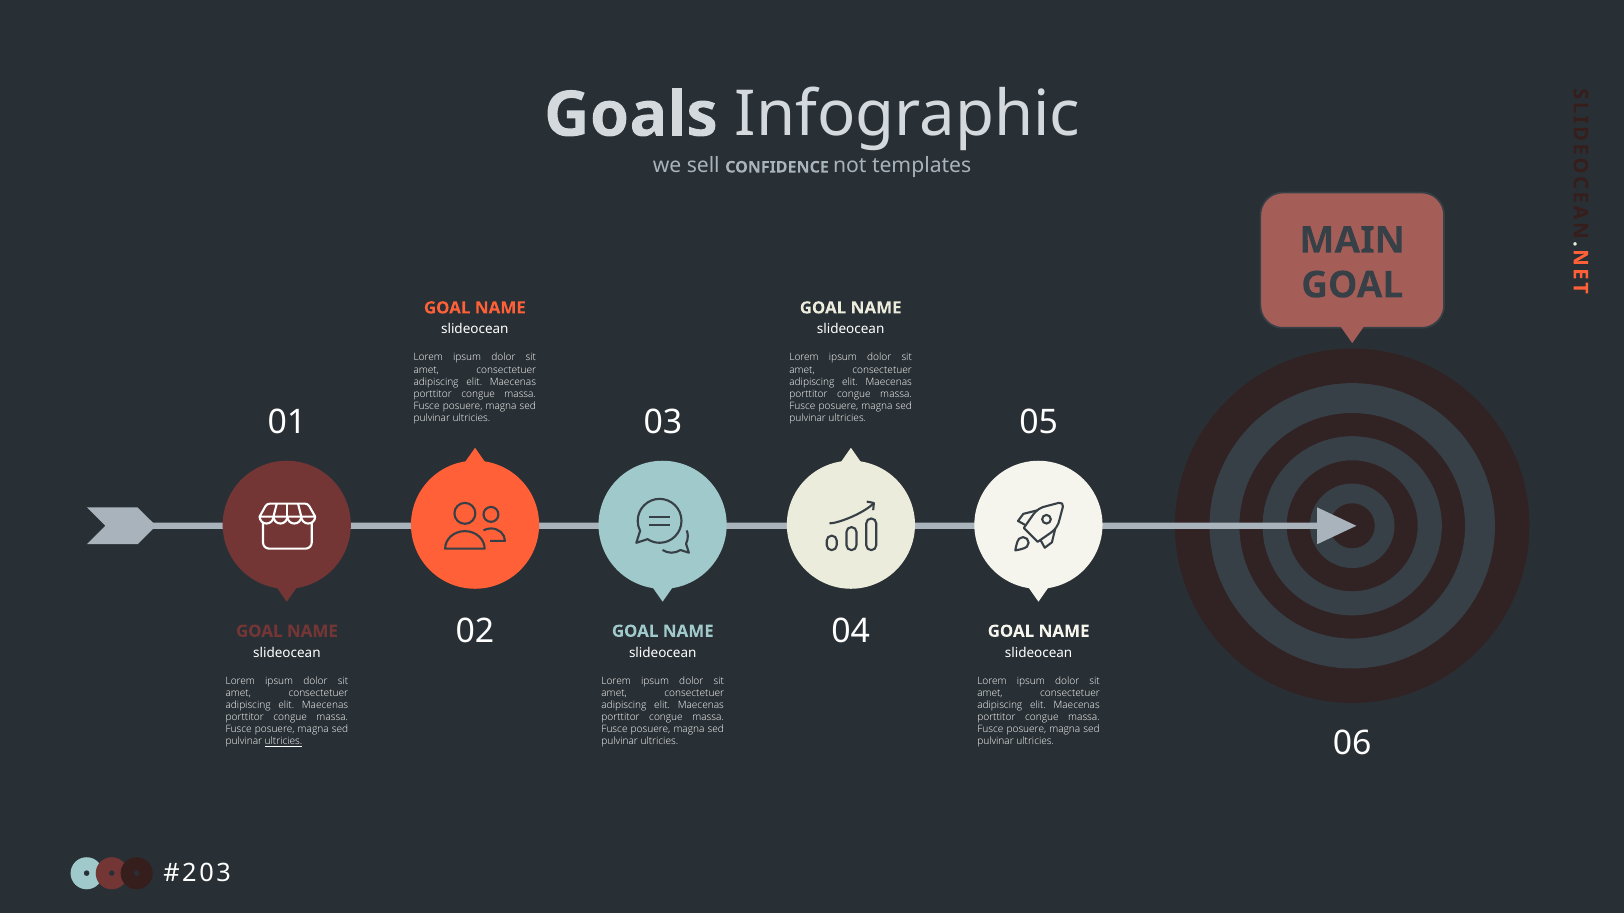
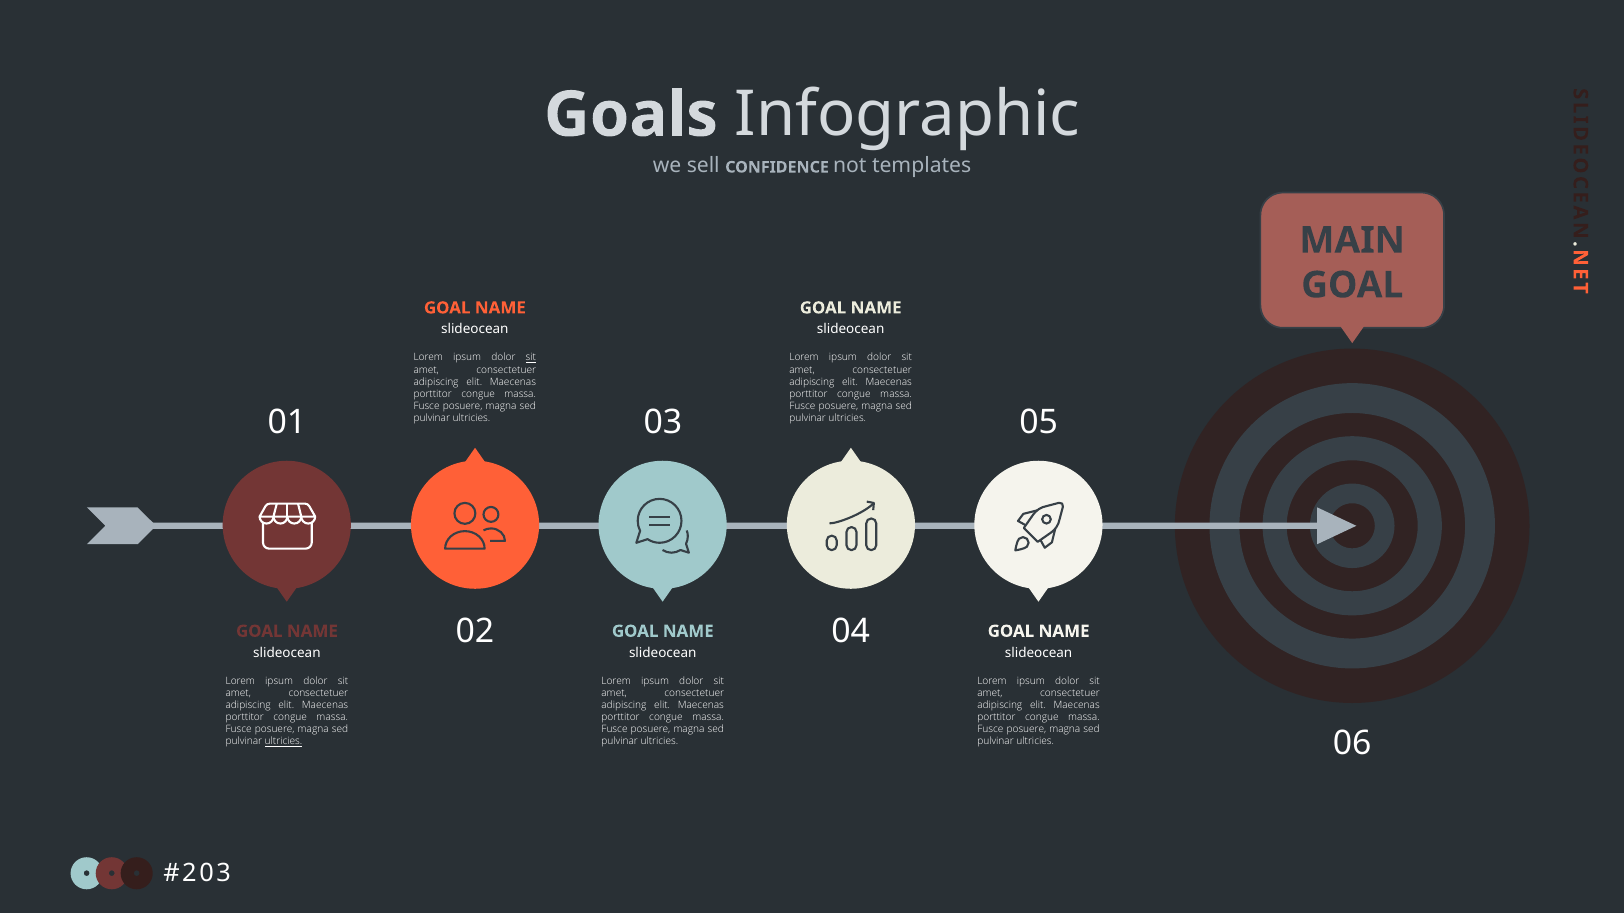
sit underline: none -> present (531, 358)
